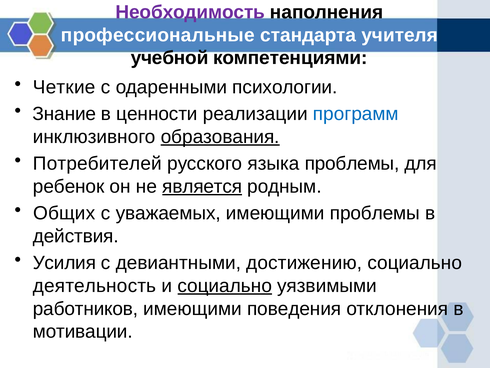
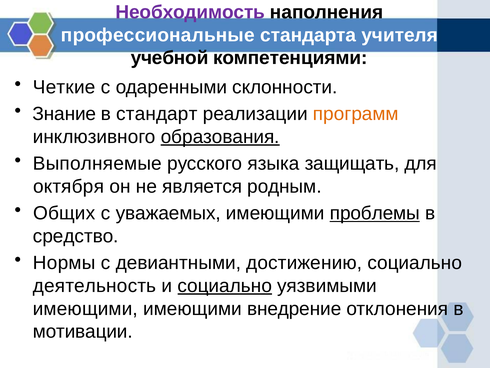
психологии: психологии -> склонности (285, 87)
ценности: ценности -> стандарт (157, 114)
программ colour: blue -> orange (356, 114)
Потребителей: Потребителей -> Выполняемые (97, 163)
языка проблемы: проблемы -> защищать (352, 163)
ребенок: ребенок -> октября (69, 186)
является underline: present -> none (202, 186)
проблемы underline: none -> present (375, 213)
действия: действия -> средство (76, 236)
Усилия: Усилия -> Нормы (64, 263)
работников: работников -> имеющими (85, 308)
поведения: поведения -> внедрение (294, 308)
